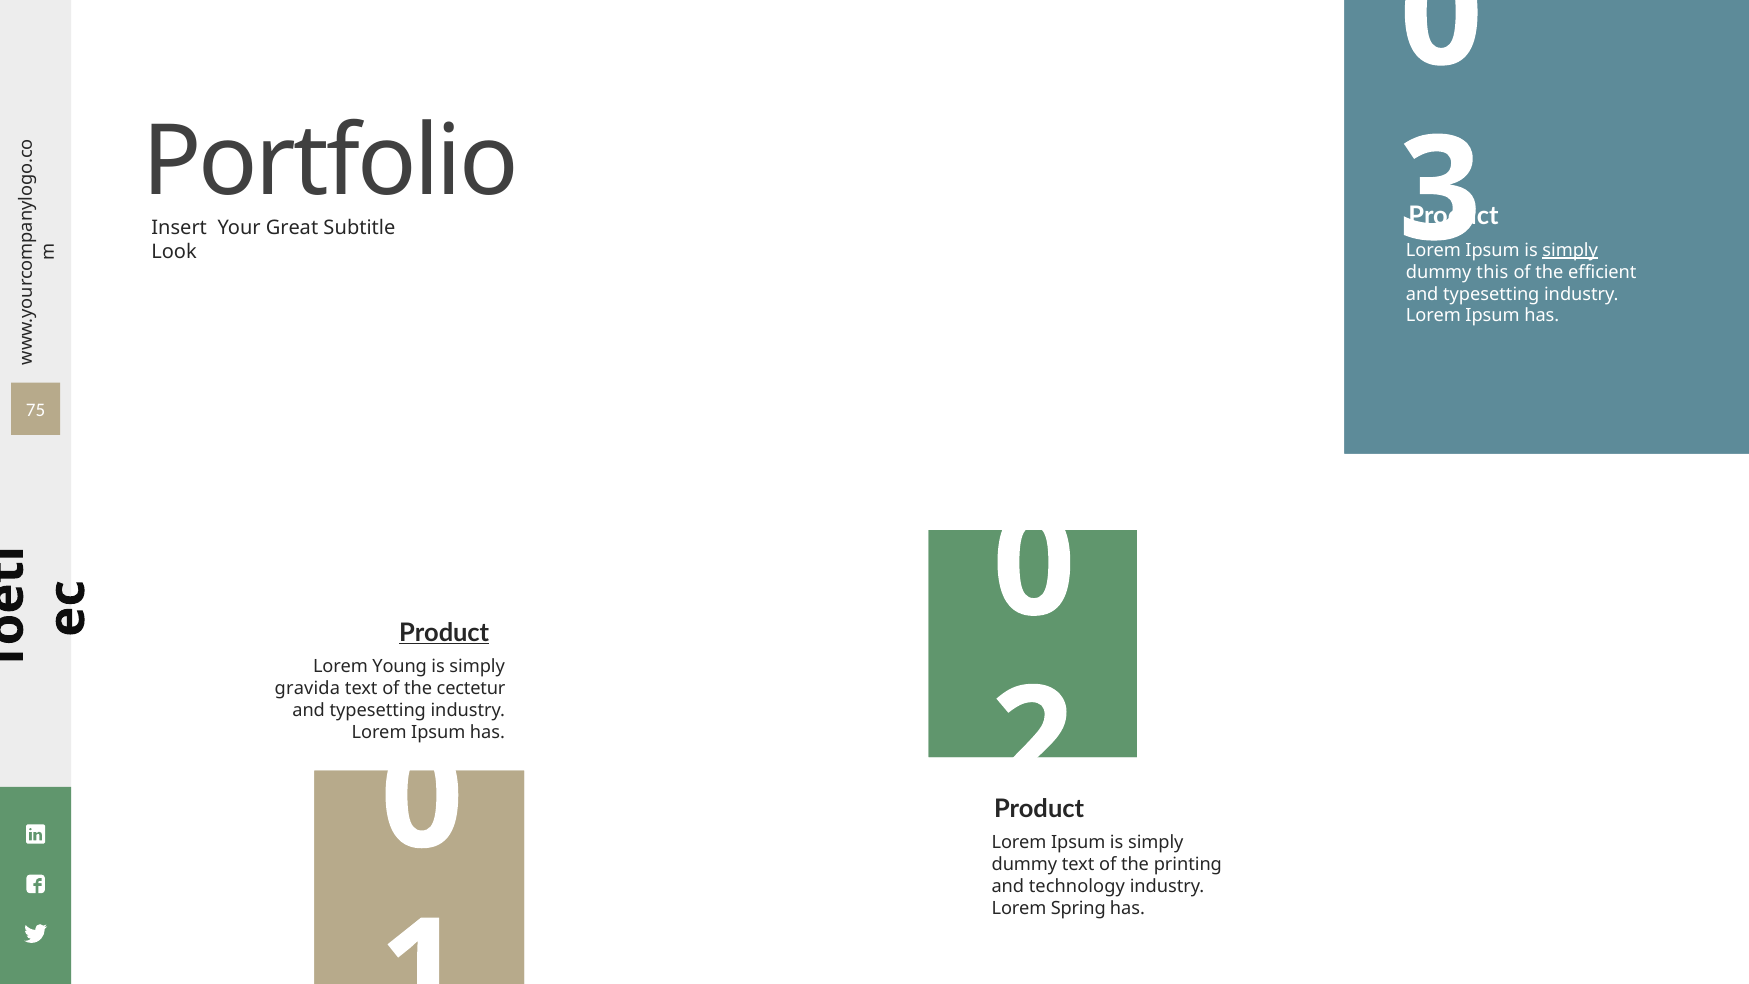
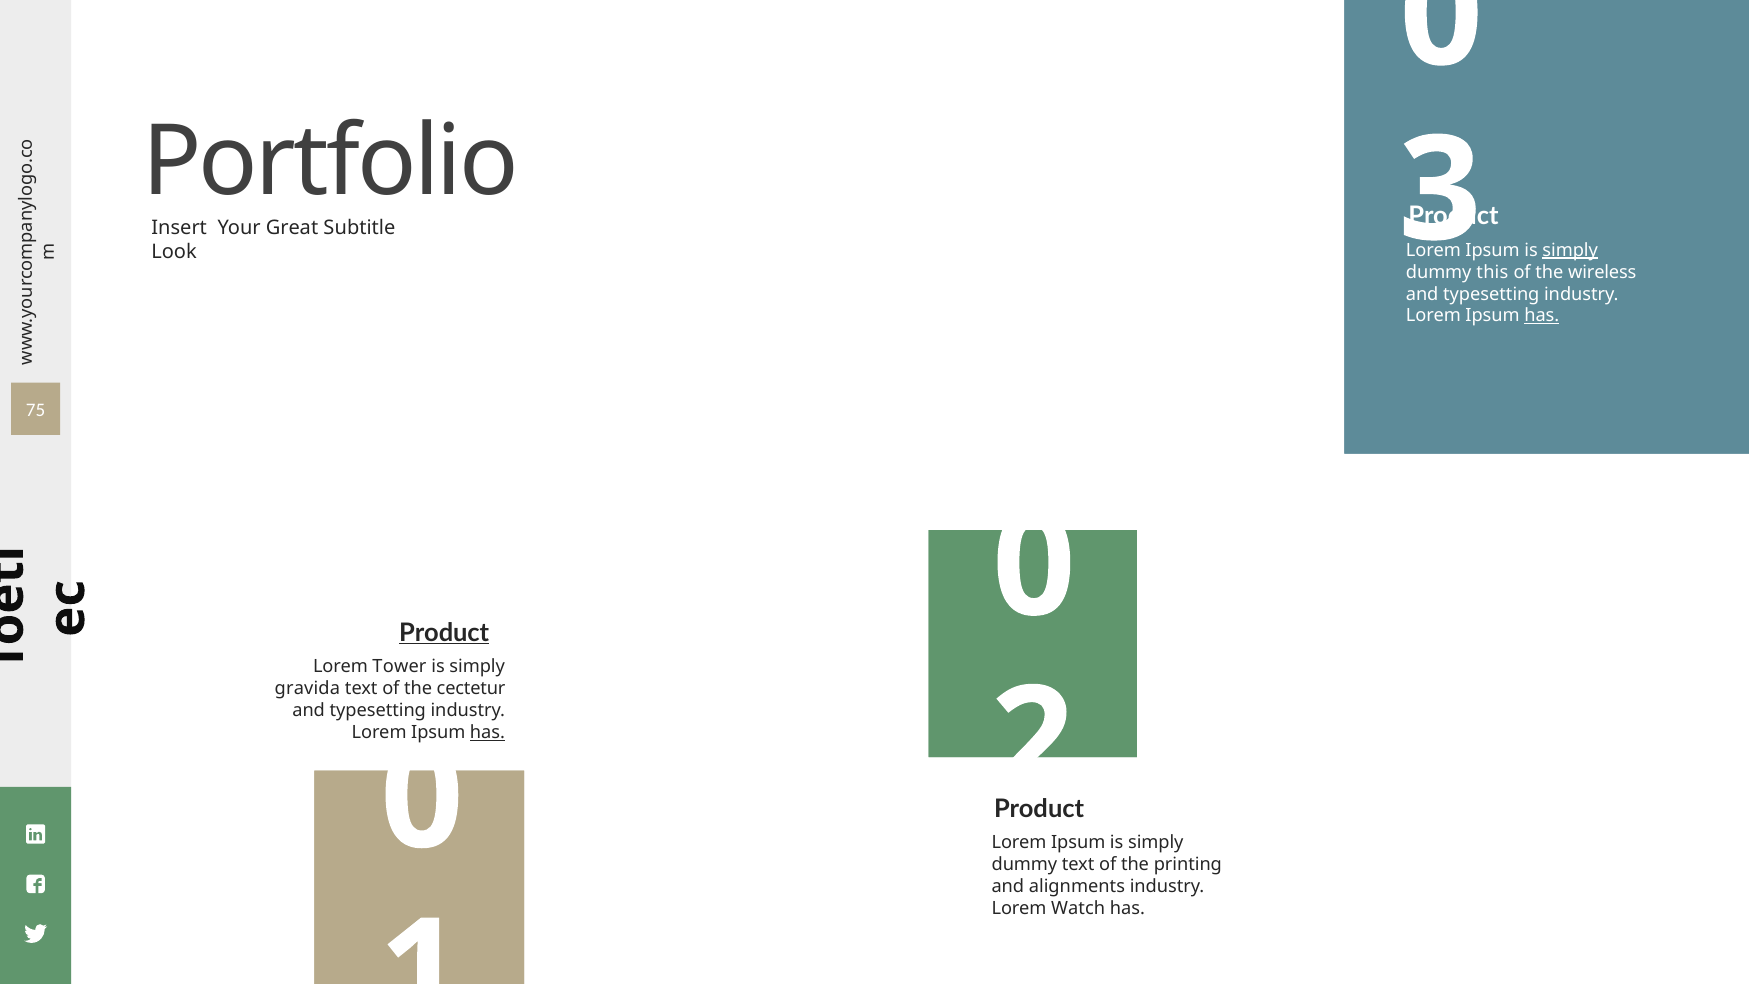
efficient: efficient -> wireless (1602, 272)
has underline: none -> present (1542, 316)
Young: Young -> Tower (399, 666)
has underline: none -> present (488, 732)
technology: technology -> alignments (1077, 886)
Spring: Spring -> Watch (1078, 908)
